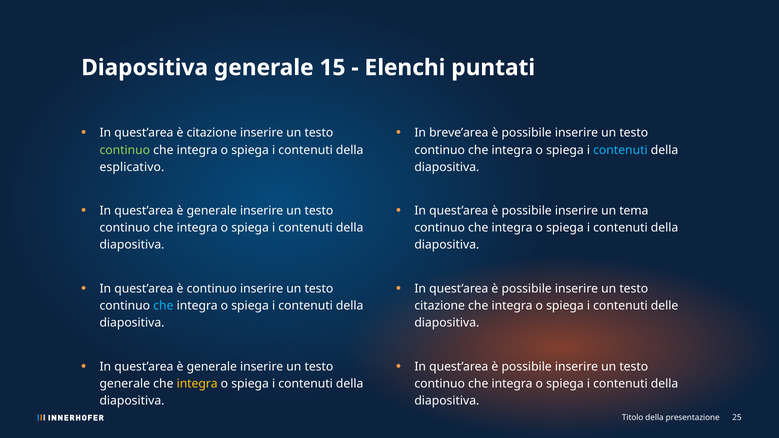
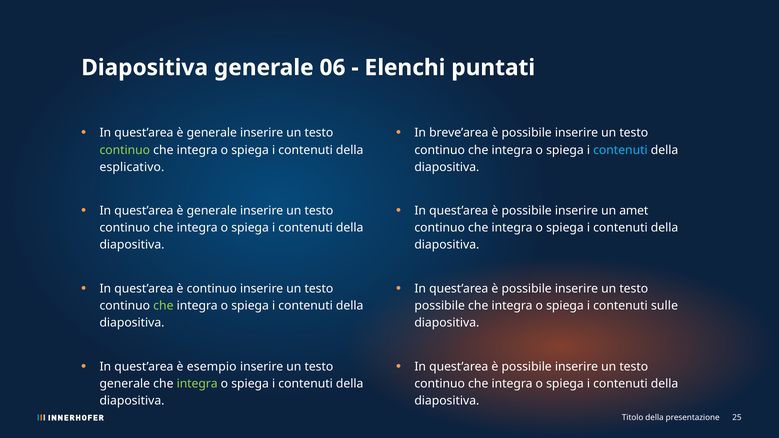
15: 15 -> 06 (332, 68)
citazione: citazione -> generale (212, 133)
tema: tema -> amet (634, 211)
che colour: light blue -> light green (163, 306)
citazione: citazione -> possibile (440, 306)
delle: delle -> sulle (665, 306)
generale: generale -> esempio (212, 367)
integra colour: yellow -> light green (197, 384)
